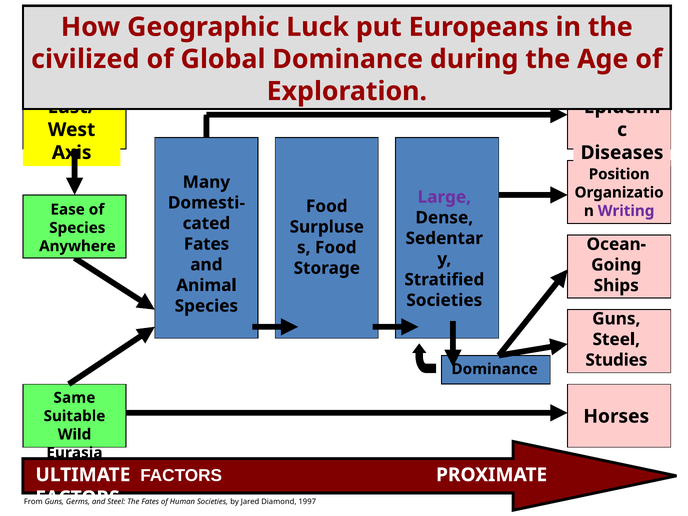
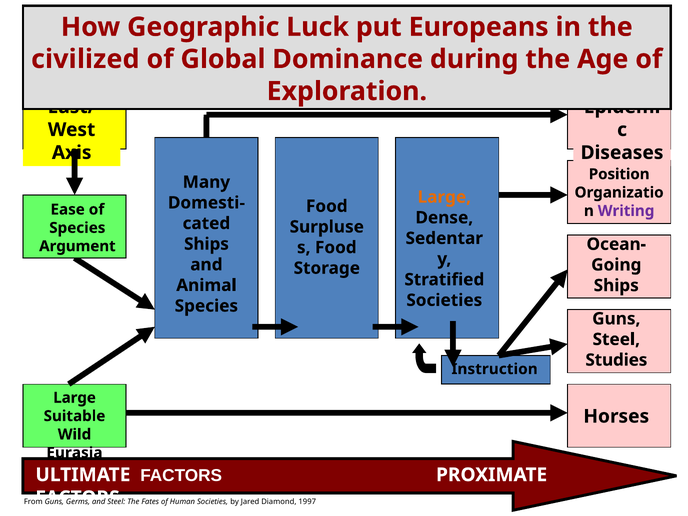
Large colour: purple -> orange (444, 197)
Fates: Fates -> Ships (206, 244)
Anywhere: Anywhere -> Argument (77, 246)
Dominance: Dominance -> Instruction (495, 369)
Same: Same -> Large (75, 398)
